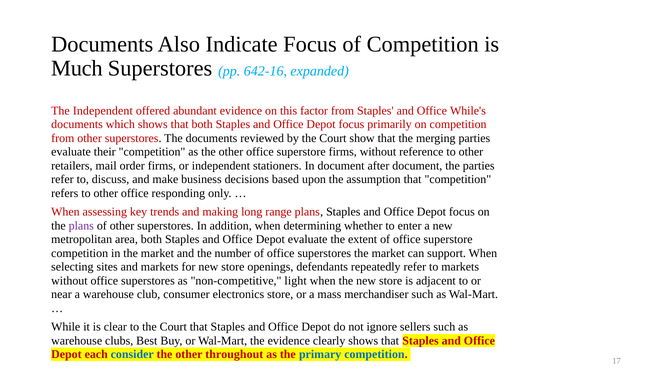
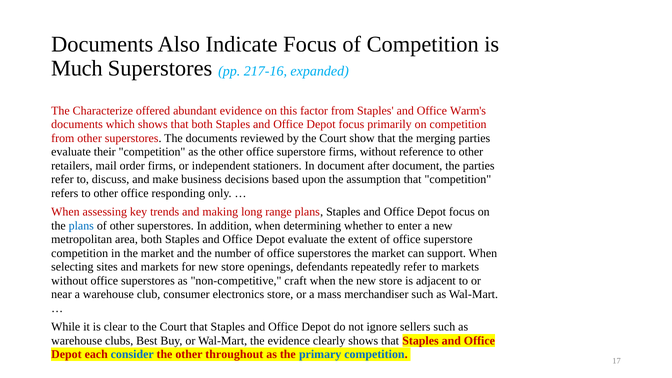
642-16: 642-16 -> 217-16 (265, 71)
The Independent: Independent -> Characterize (103, 111)
While's: While's -> Warm's (468, 111)
plans colour: purple -> blue (81, 226)
light: light -> craft (296, 281)
